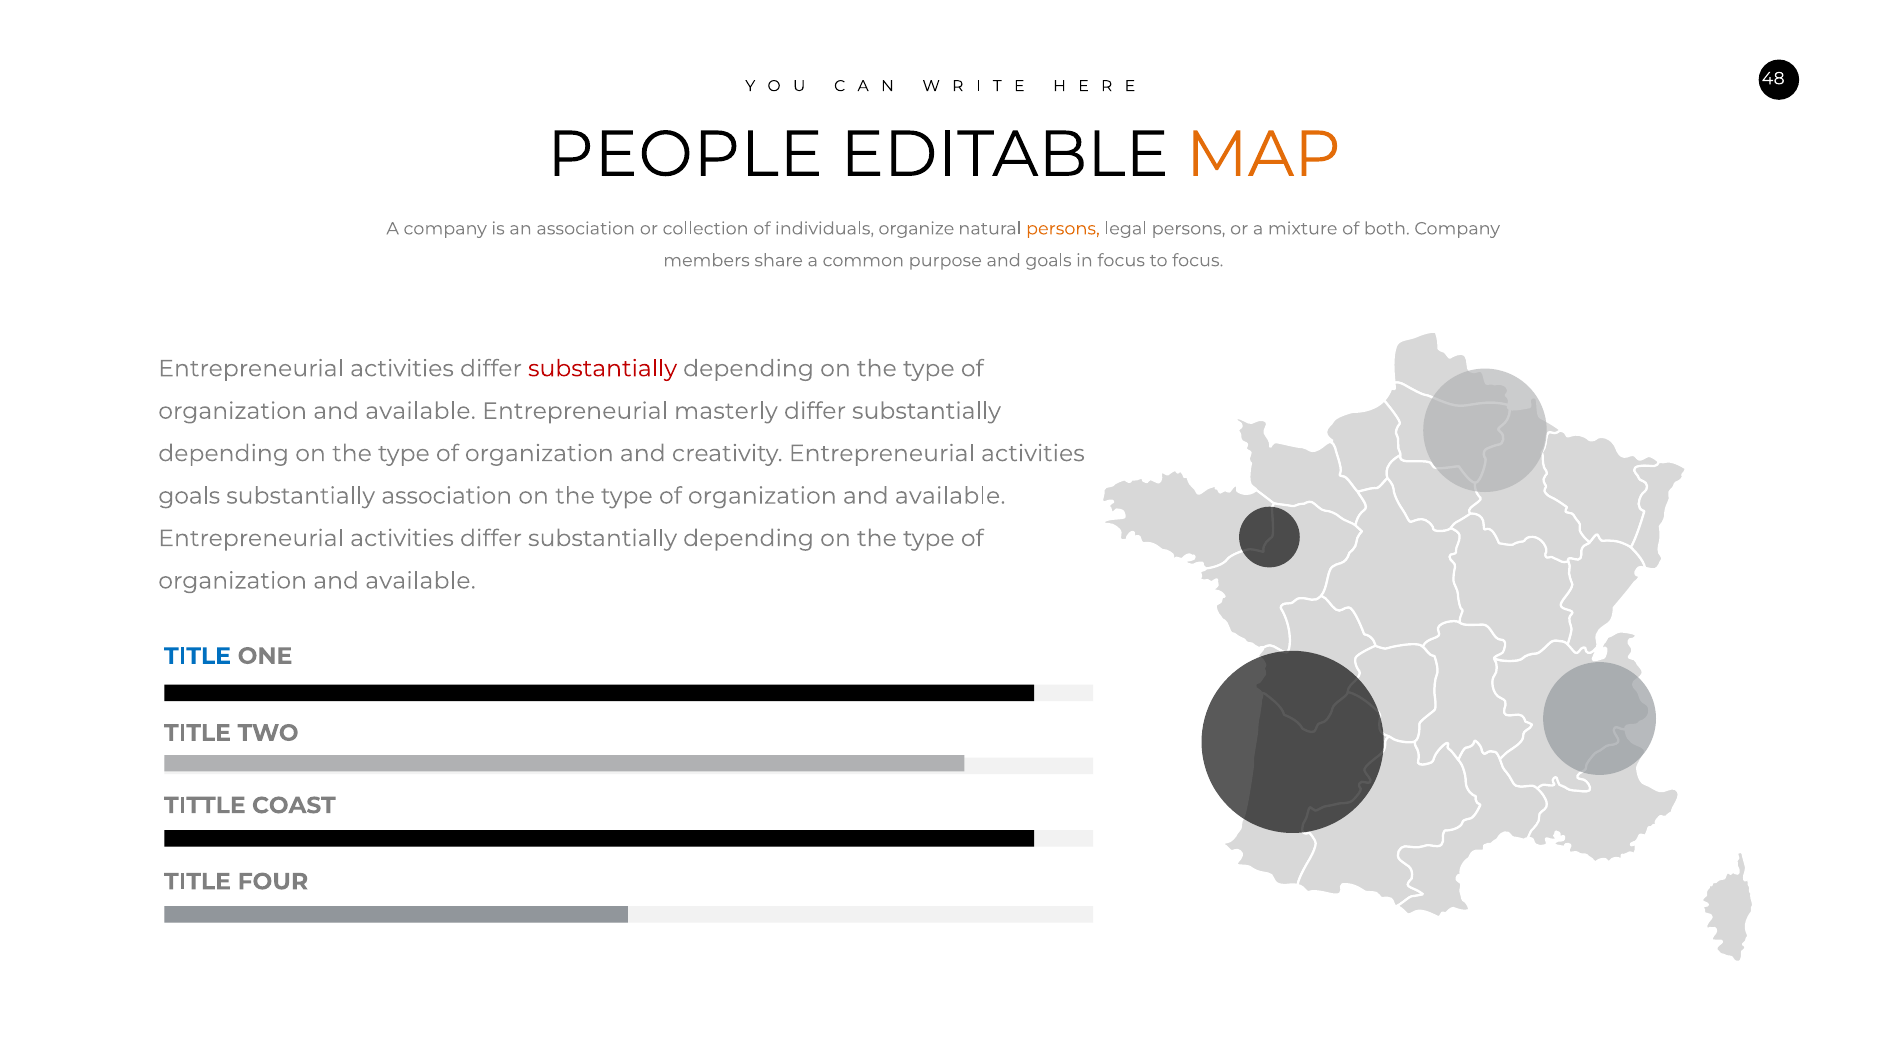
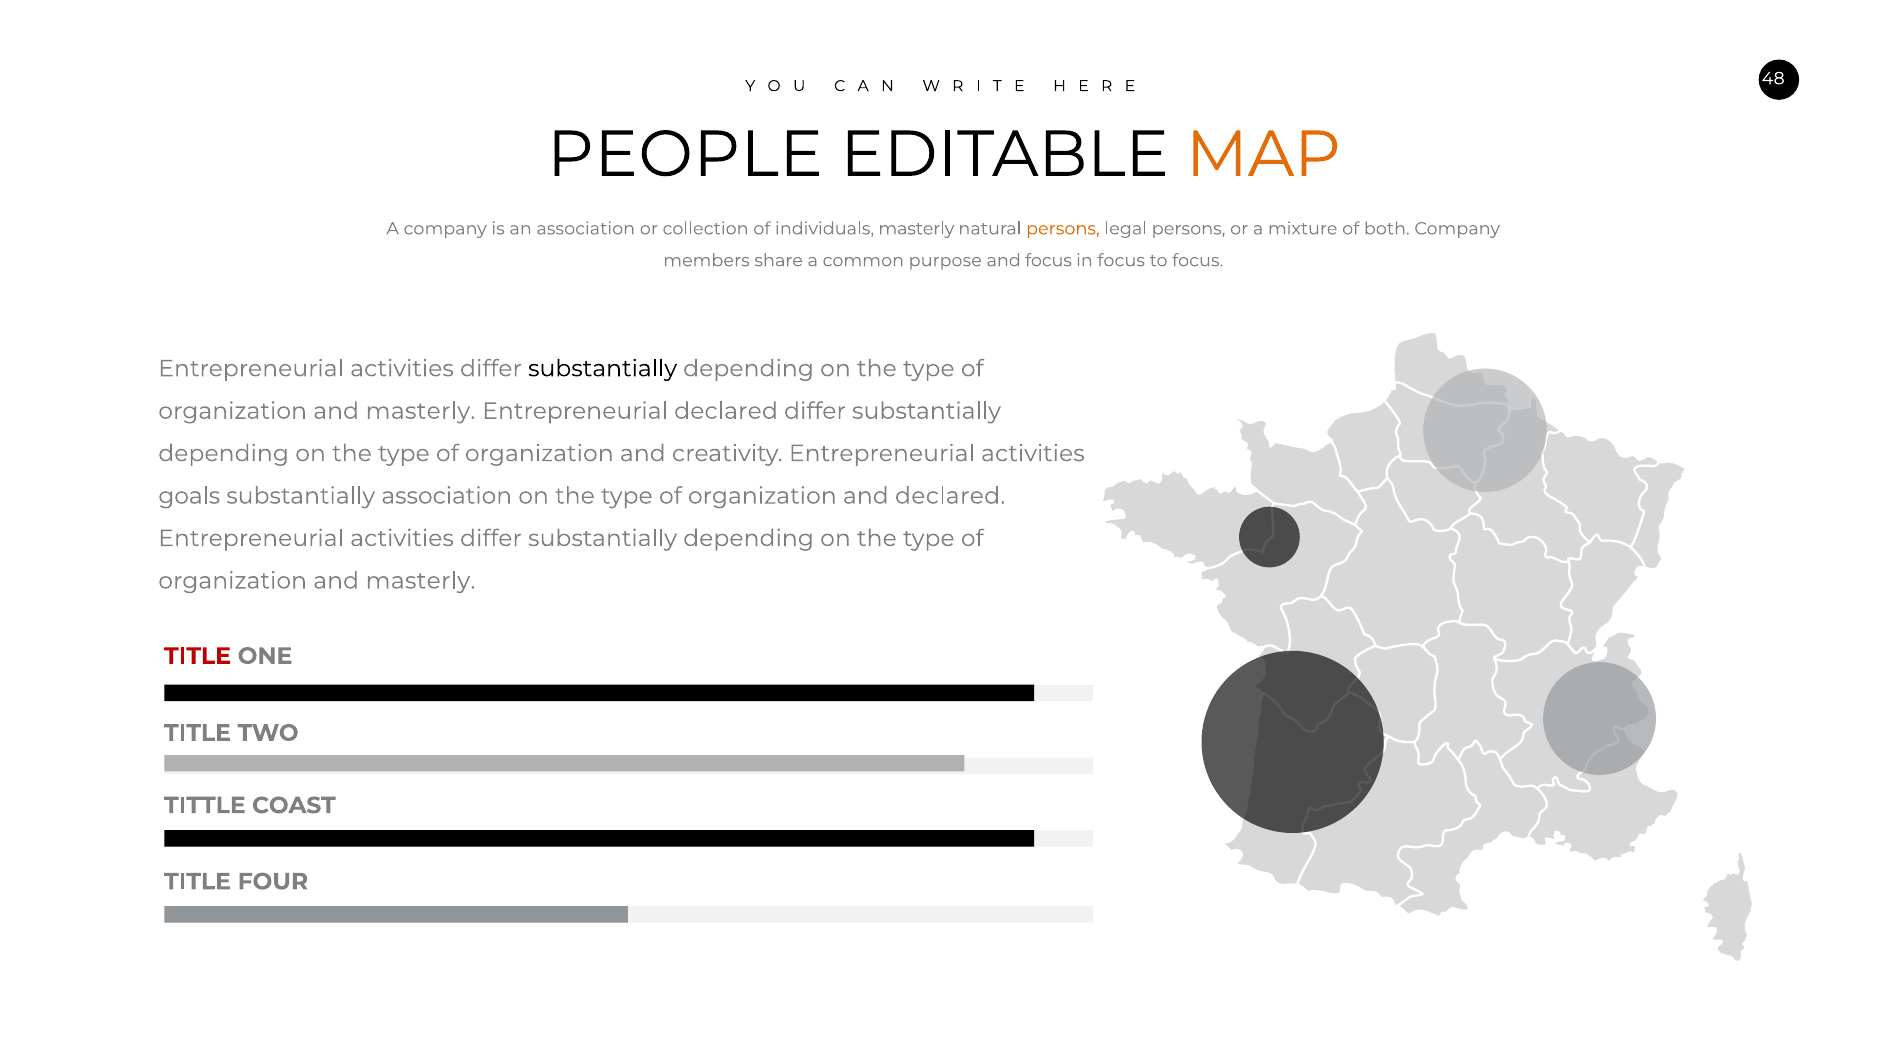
individuals organize: organize -> masterly (916, 229)
and goals: goals -> focus (1048, 261)
substantially colour: red -> black (603, 369)
available: available -> masterly (420, 411)
Entrepreneurial masterly: masterly -> declared (726, 411)
available: available -> declared (950, 496)
available: available -> masterly (420, 581)
TITLE colour: blue -> red (197, 656)
